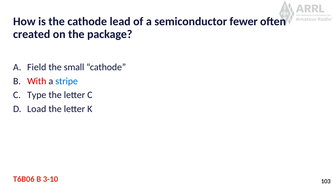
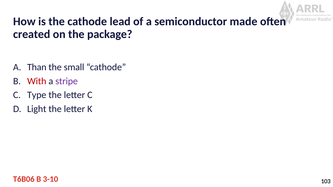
fewer: fewer -> made (244, 22)
Field: Field -> Than (37, 67)
stripe colour: blue -> purple (67, 81)
Load: Load -> Light (37, 109)
